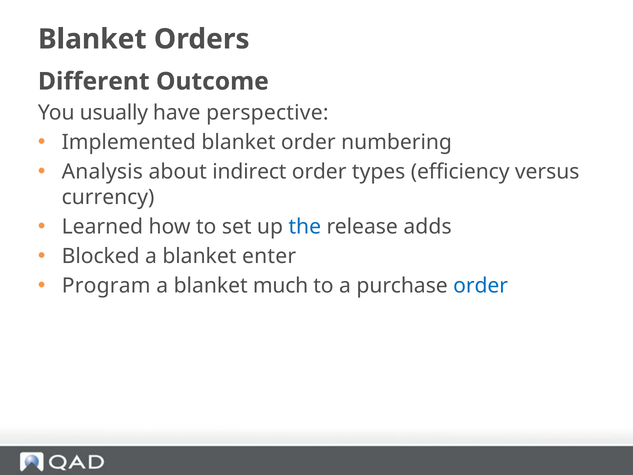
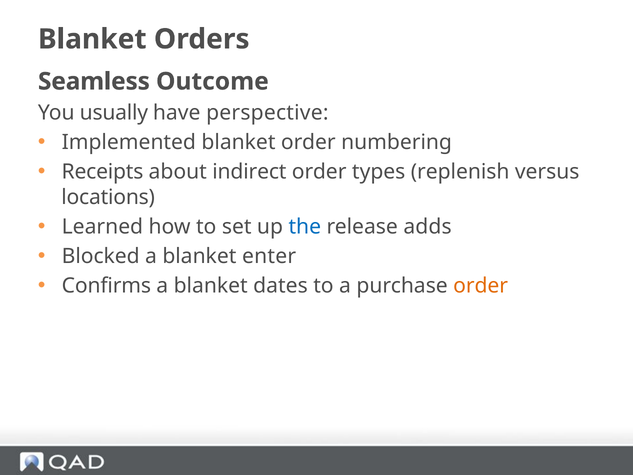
Different: Different -> Seamless (94, 81)
Analysis: Analysis -> Receipts (102, 172)
efficiency: efficiency -> replenish (460, 172)
currency: currency -> locations (108, 197)
Program: Program -> Confirms (106, 286)
much: much -> dates (280, 286)
order colour: blue -> orange (481, 286)
